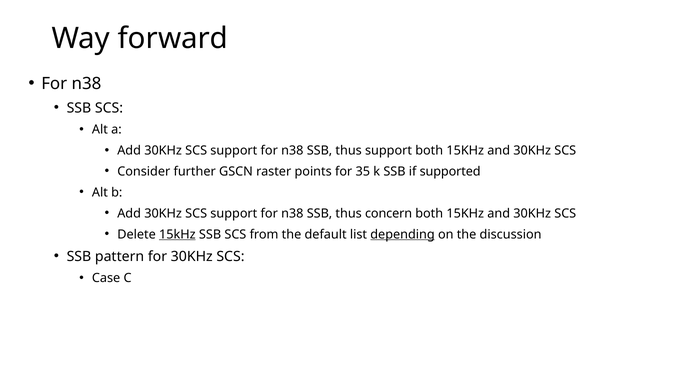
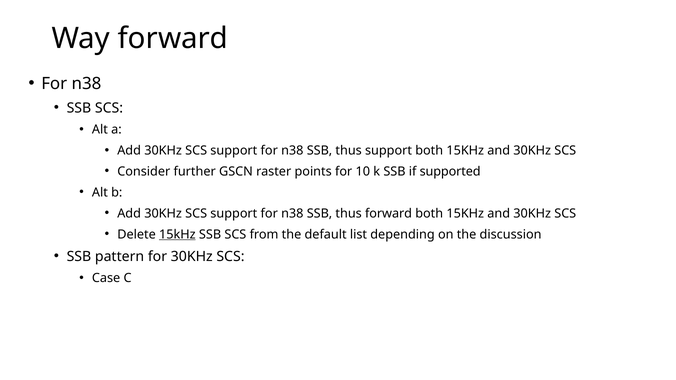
35: 35 -> 10 (363, 172)
thus concern: concern -> forward (389, 214)
depending underline: present -> none (403, 234)
